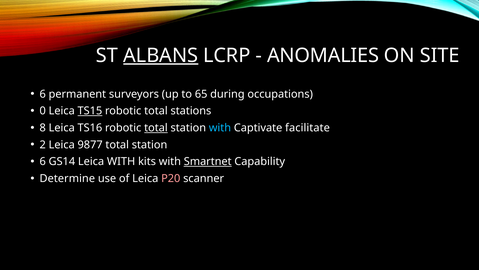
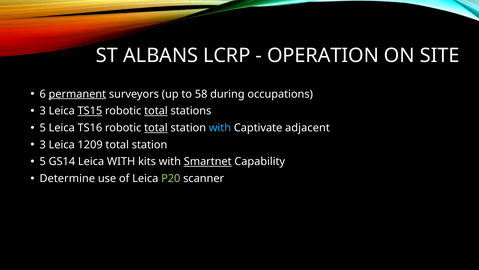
ALBANS underline: present -> none (161, 55)
ANOMALIES: ANOMALIES -> OPERATION (323, 55)
permanent underline: none -> present (77, 94)
65: 65 -> 58 (201, 94)
0: 0 -> 3 (43, 111)
total underline: none -> present (156, 111)
8: 8 -> 5 (43, 128)
facilitate: facilitate -> adjacent (308, 128)
2: 2 -> 3 (43, 144)
9877: 9877 -> 1209 (90, 144)
6: 6 -> 5 (43, 161)
P20 colour: pink -> light green (171, 178)
